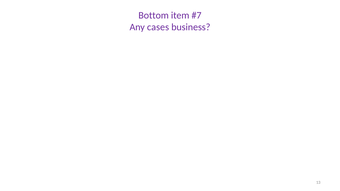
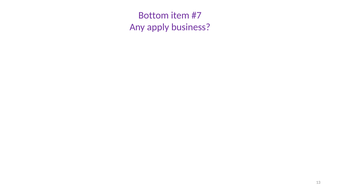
cases: cases -> apply (158, 27)
